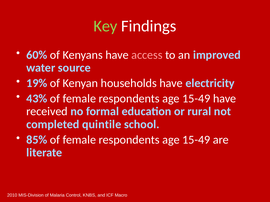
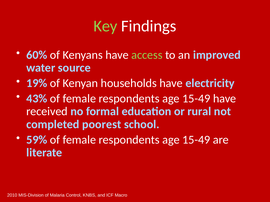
access colour: pink -> light green (147, 55)
quintile: quintile -> poorest (102, 125)
85%: 85% -> 59% (37, 140)
